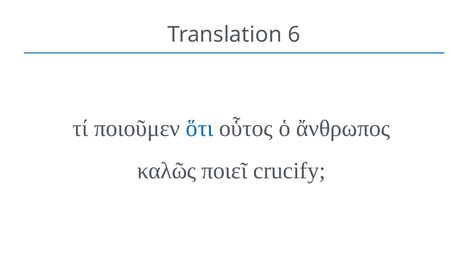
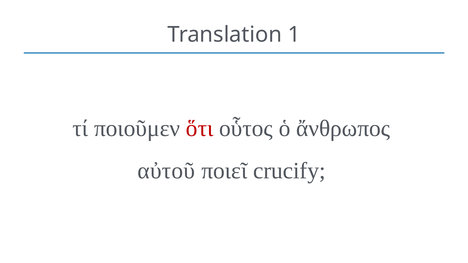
6: 6 -> 1 (294, 35)
ὅτι colour: blue -> red (200, 129)
καλῶς: καλῶς -> αὐτοῦ (166, 171)
